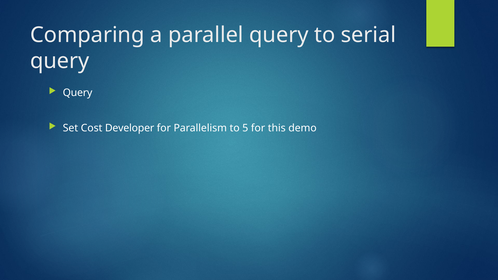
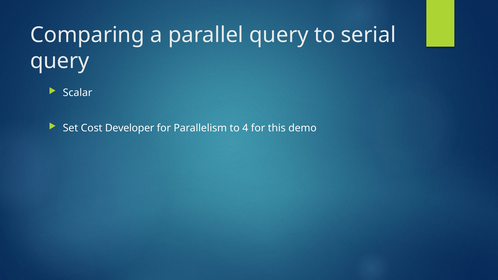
Query: Query -> Scalar (78, 93)
5: 5 -> 4 (245, 128)
